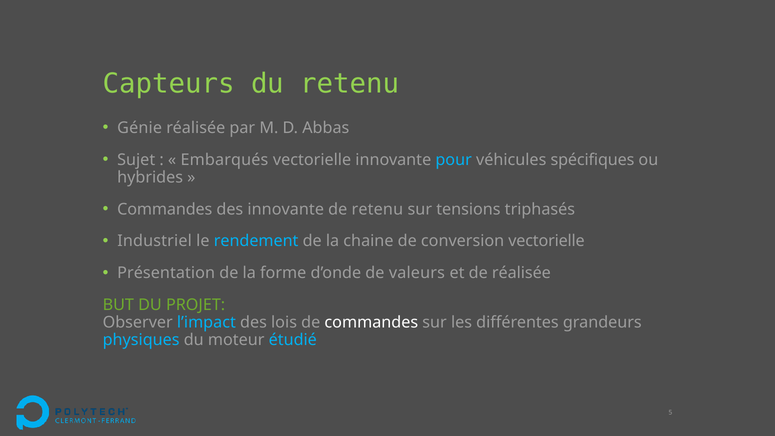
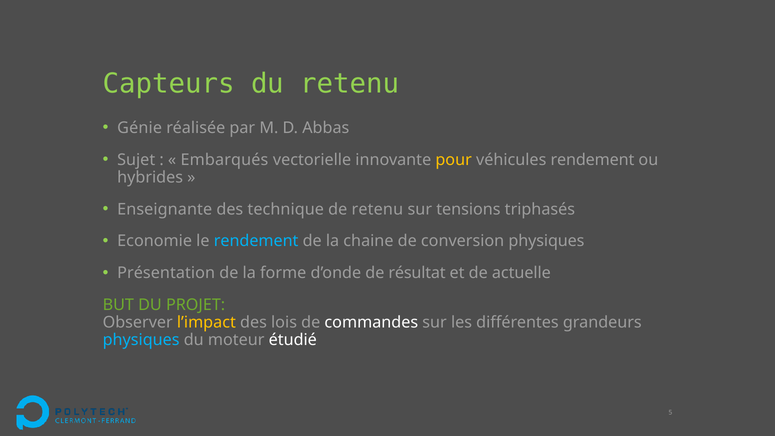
pour colour: light blue -> yellow (454, 160)
véhicules spécifiques: spécifiques -> rendement (592, 160)
Commandes: Commandes -> Enseignante (165, 209)
des innovante: innovante -> technique (286, 209)
Industriel: Industriel -> Economie (155, 241)
conversion vectorielle: vectorielle -> physiques (546, 241)
valeurs: valeurs -> résultat (417, 273)
de réalisée: réalisée -> actuelle (521, 273)
l’impact colour: light blue -> yellow (206, 322)
étudié colour: light blue -> white (293, 340)
